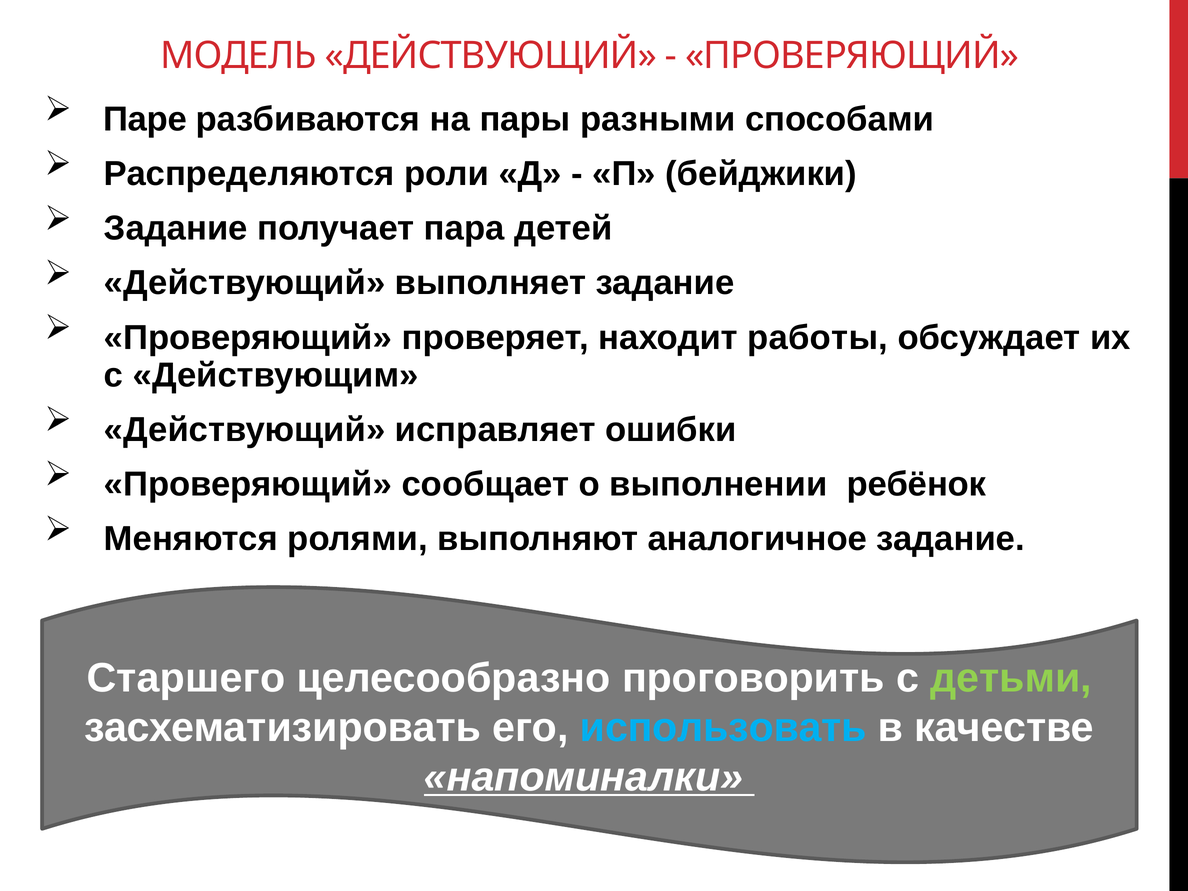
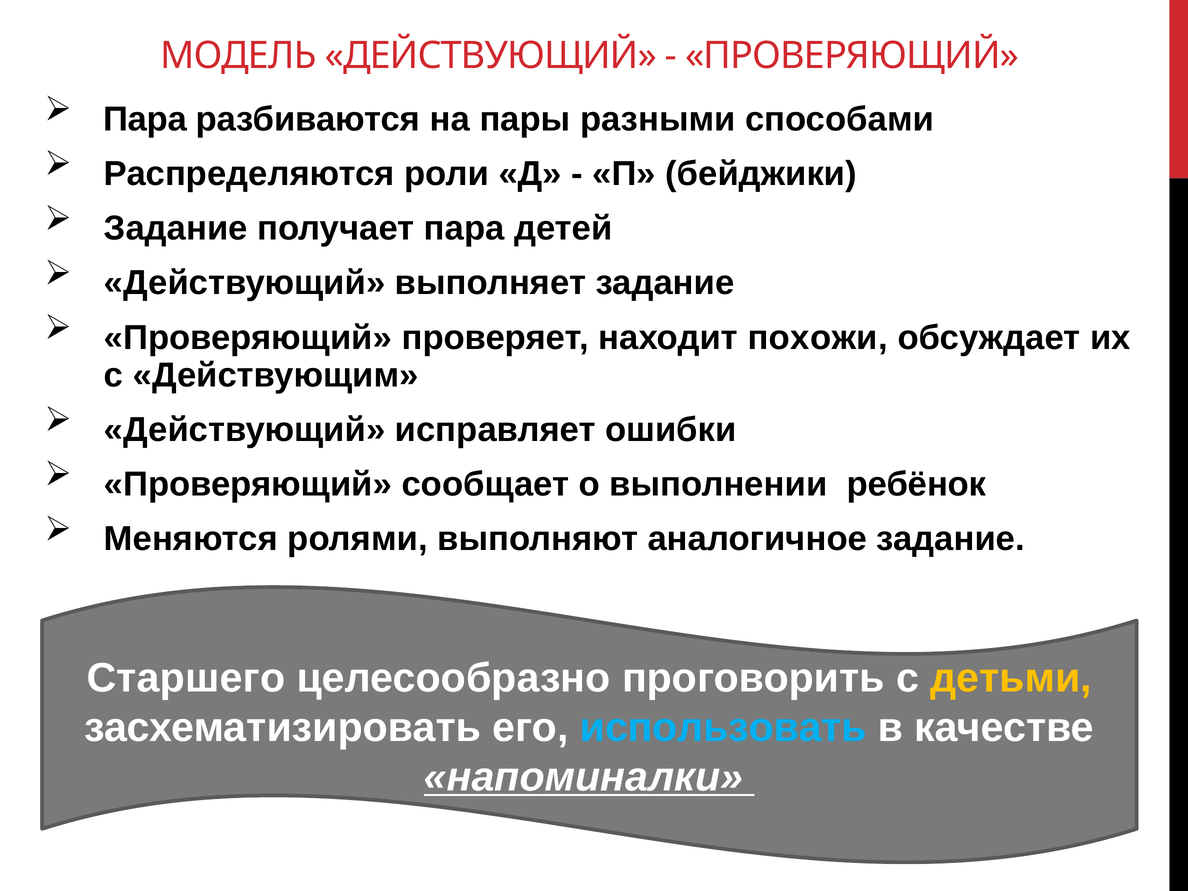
Паре: Паре -> Пара (145, 119)
работы: работы -> похожи (818, 338)
детьми colour: light green -> yellow (1011, 678)
